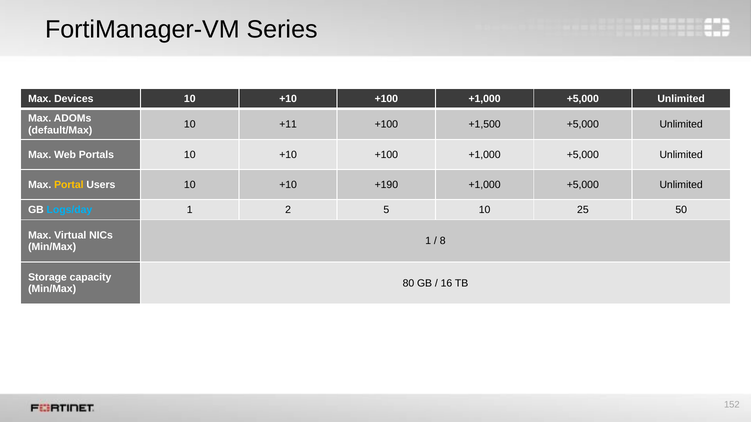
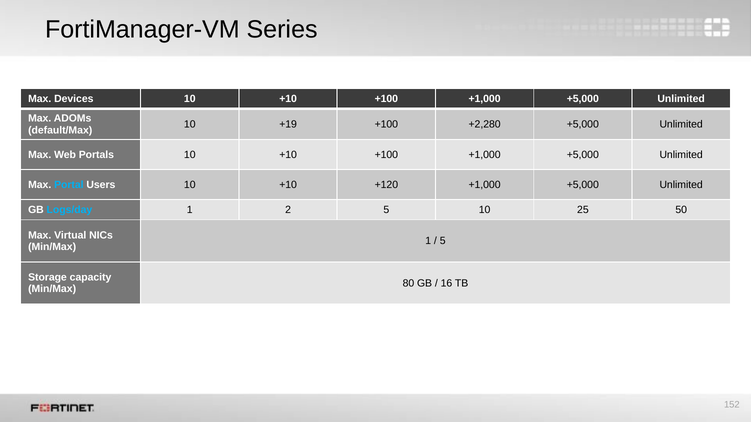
+11: +11 -> +19 (288, 124)
+1,500: +1,500 -> +2,280 (485, 124)
Portal colour: yellow -> light blue (69, 185)
+190: +190 -> +120 (386, 185)
8: 8 -> 5 (443, 241)
